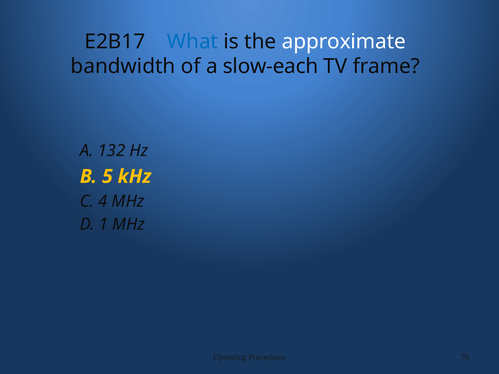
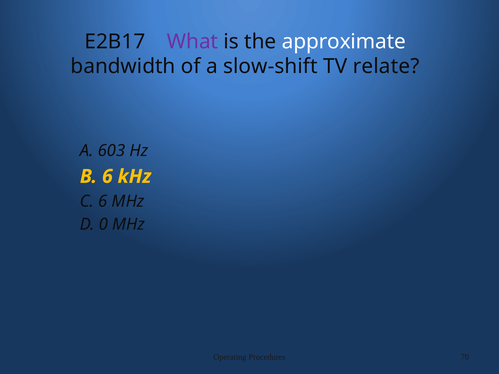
What colour: blue -> purple (193, 42)
slow-each: slow-each -> slow-shift (270, 66)
frame: frame -> relate (386, 66)
132: 132 -> 603 (111, 151)
B 5: 5 -> 6 (107, 177)
C 4: 4 -> 6 (103, 201)
1: 1 -> 0 (103, 225)
